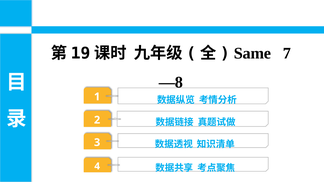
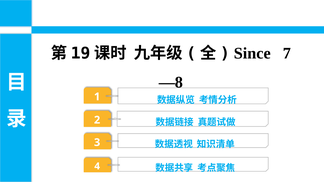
Same: Same -> Since (252, 53)
